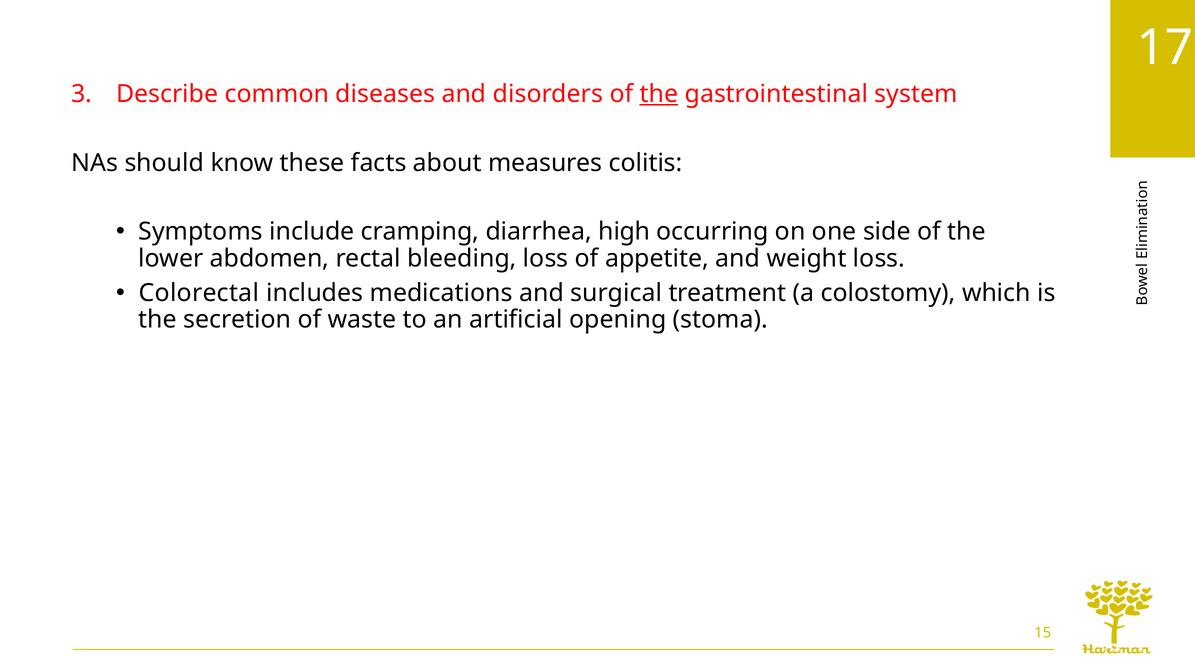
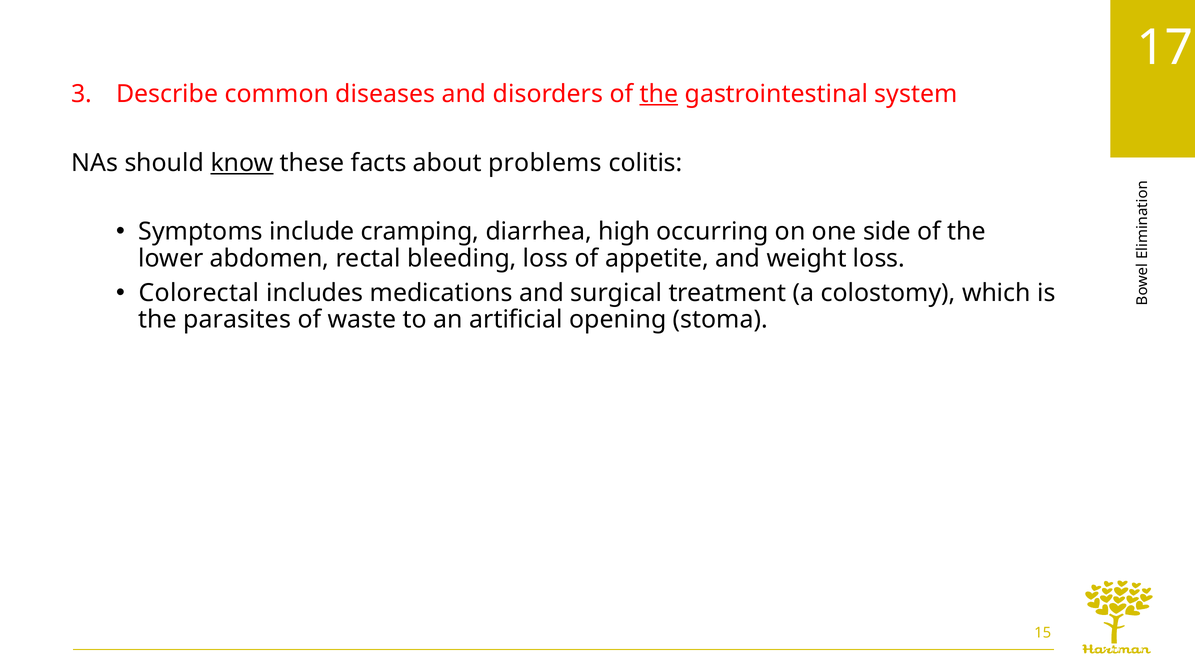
know underline: none -> present (242, 163)
measures: measures -> problems (545, 163)
secretion: secretion -> parasites (237, 320)
